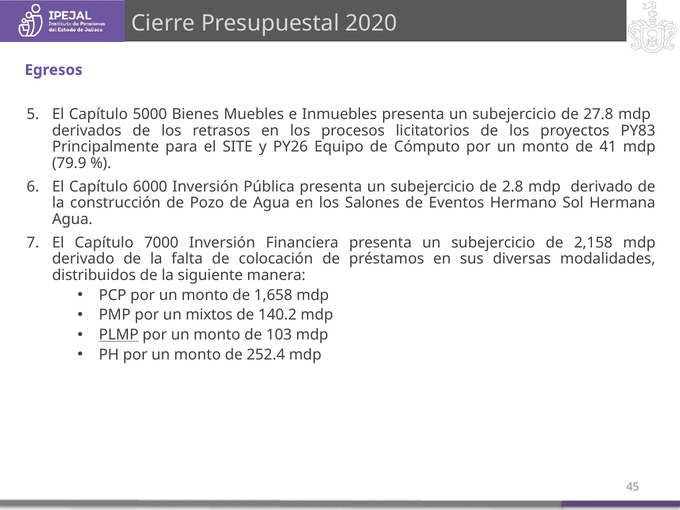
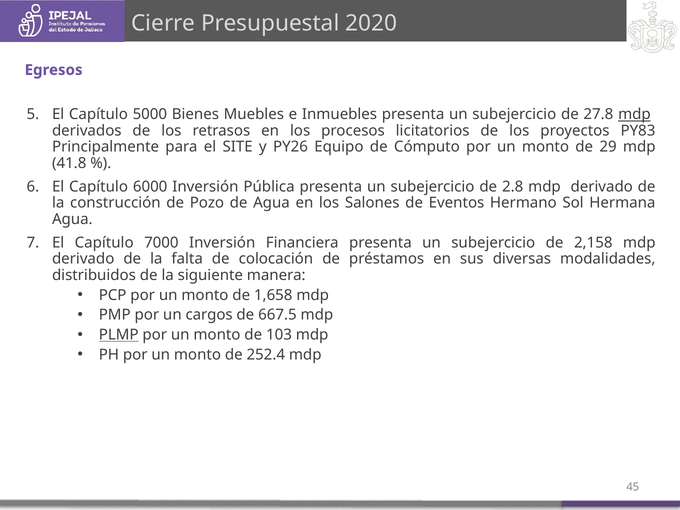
mdp underline: none -> present (634, 114)
41: 41 -> 29 (608, 147)
79.9: 79.9 -> 41.8 (69, 163)
mixtos: mixtos -> cargos (209, 315)
140.2: 140.2 -> 667.5 (277, 315)
